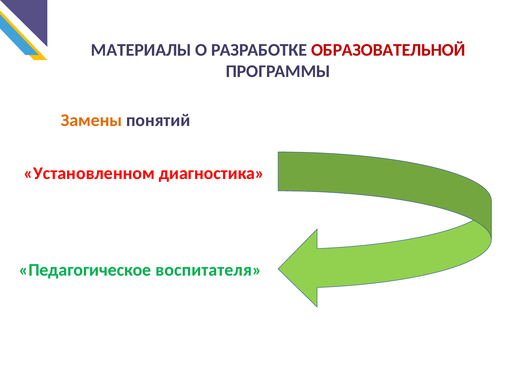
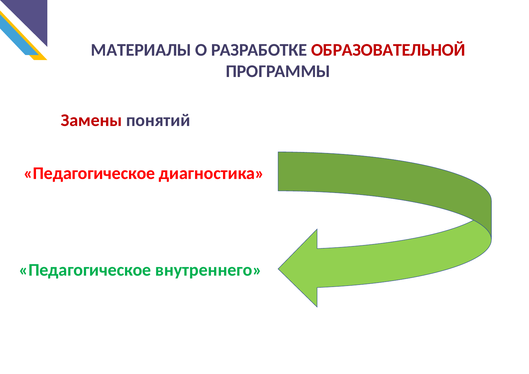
Замены colour: orange -> red (91, 120)
Установленном: Установленном -> Педагогическое (89, 173)
воспитателя: воспитателя -> внутреннего (209, 270)
